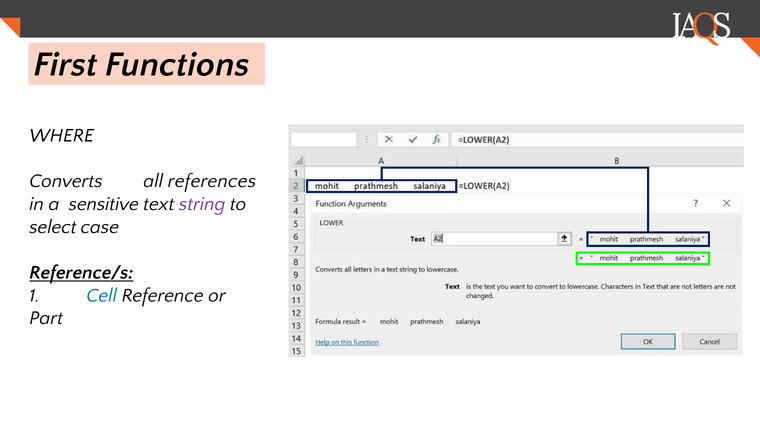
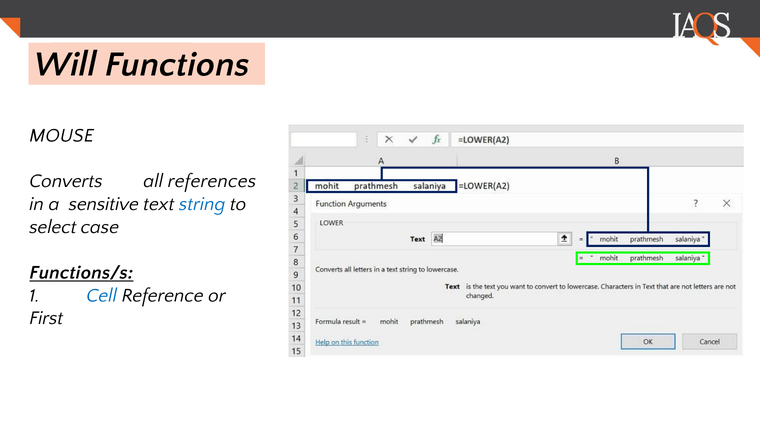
First: First -> Will (66, 64)
WHERE: WHERE -> MOUSE (62, 135)
string colour: purple -> blue (202, 204)
Reference/s: Reference/s -> Functions/s (81, 273)
Part: Part -> First (46, 319)
